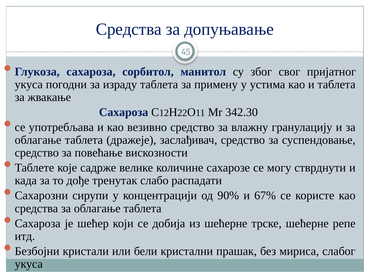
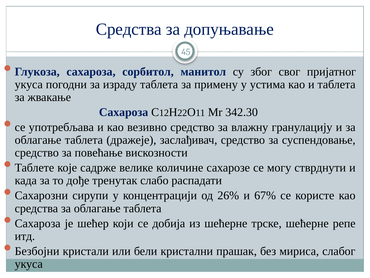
90%: 90% -> 26% (228, 195)
